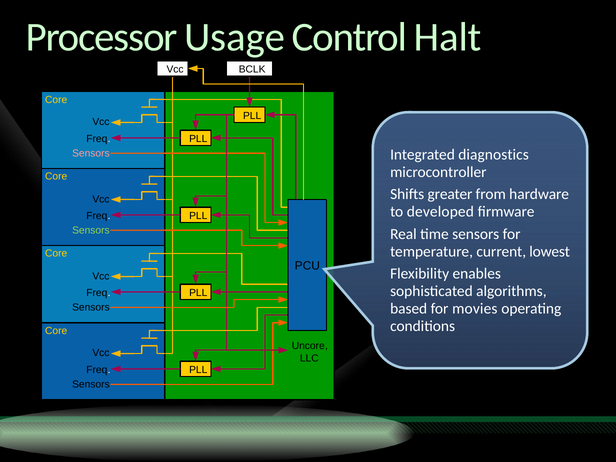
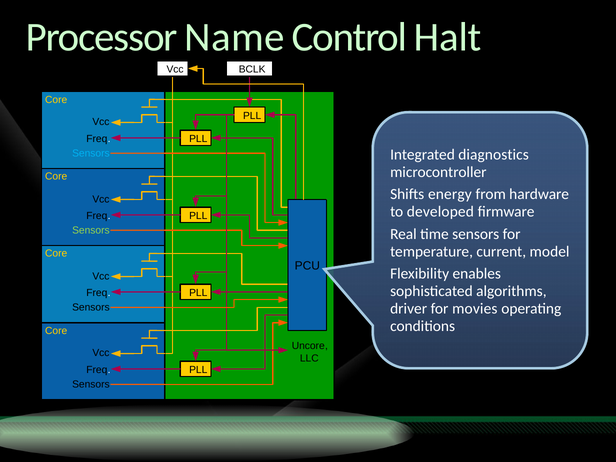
Usage: Usage -> Name (235, 37)
Sensors colour: pink -> light blue (91, 153)
greater: greater -> energy (450, 194)
lowest: lowest -> model (550, 252)
based: based -> driver (409, 309)
